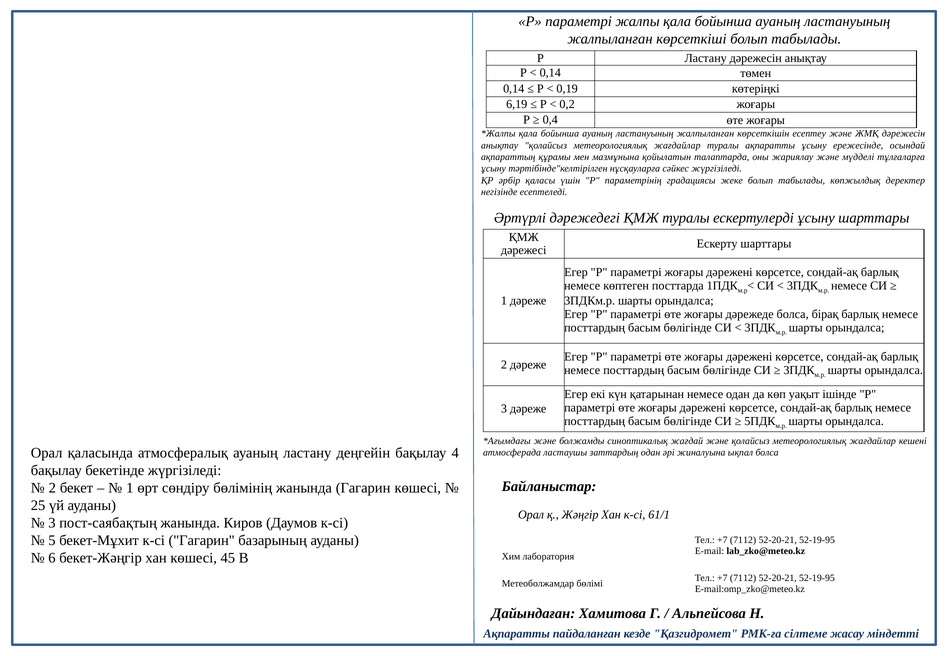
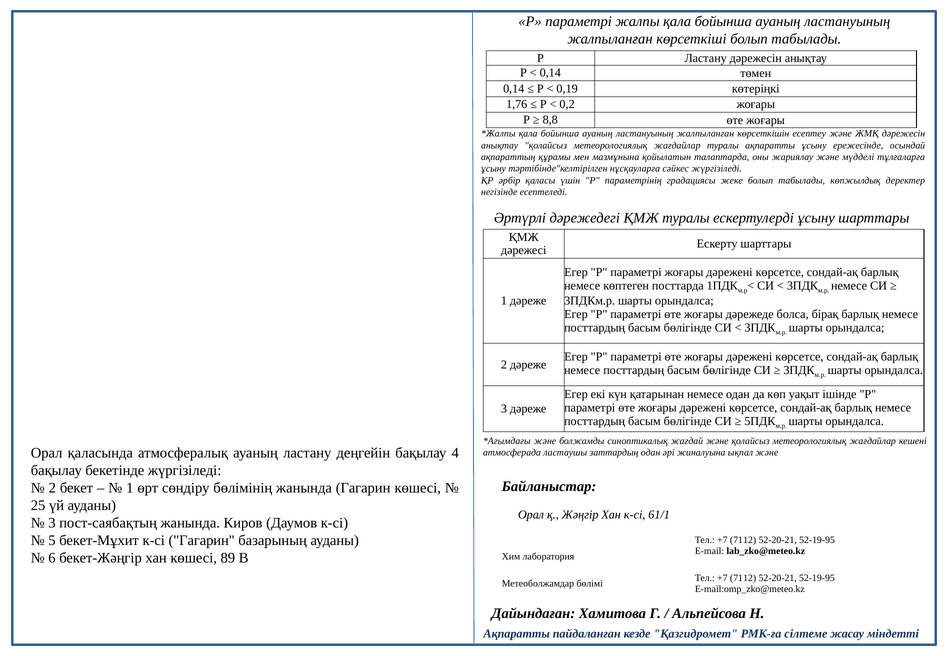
6,19: 6,19 -> 1,76 (517, 104)
0,4: 0,4 -> 8,8 (550, 120)
ықпал болса: болса -> және (767, 453)
45: 45 -> 89 (228, 558)
